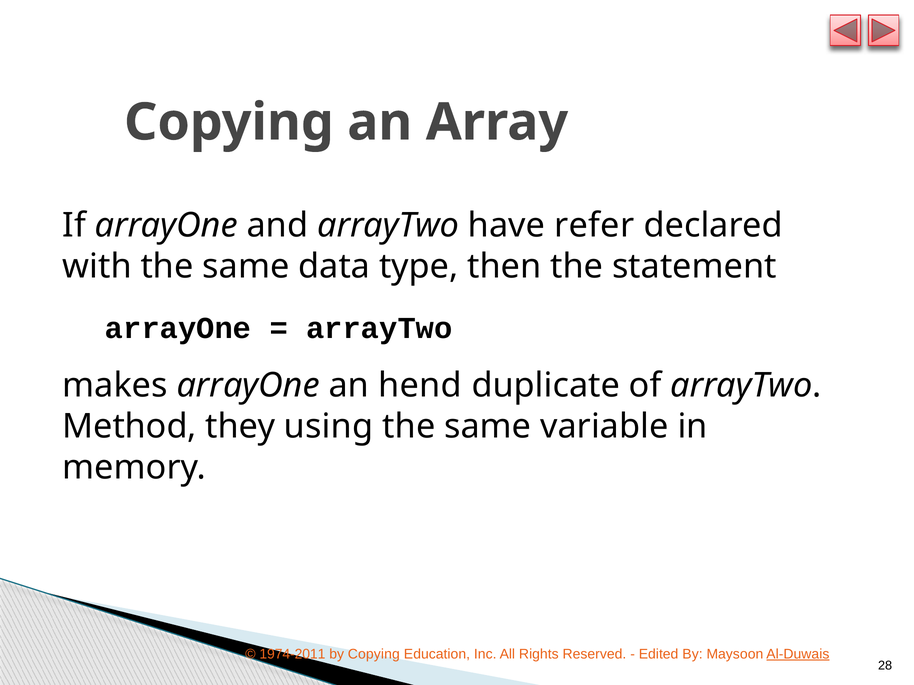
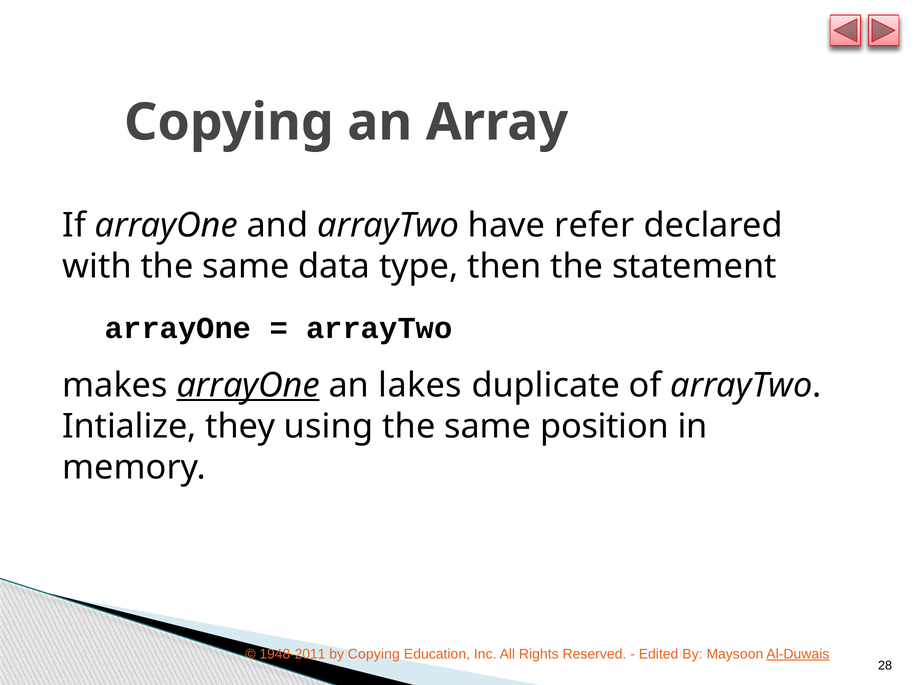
arrayOne underline: none -> present (248, 385)
hend: hend -> lakes (420, 385)
Method: Method -> Intialize (130, 427)
variable: variable -> position (604, 427)
1974-2011: 1974-2011 -> 1948-2011 (292, 655)
